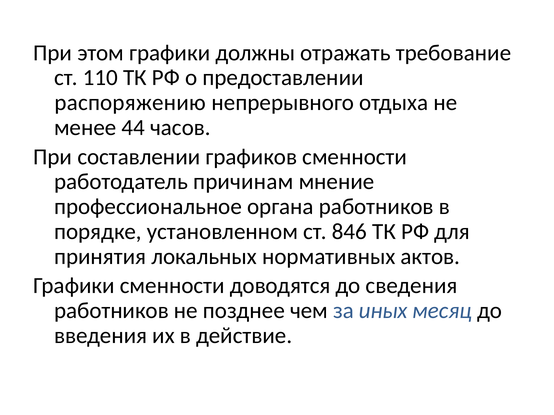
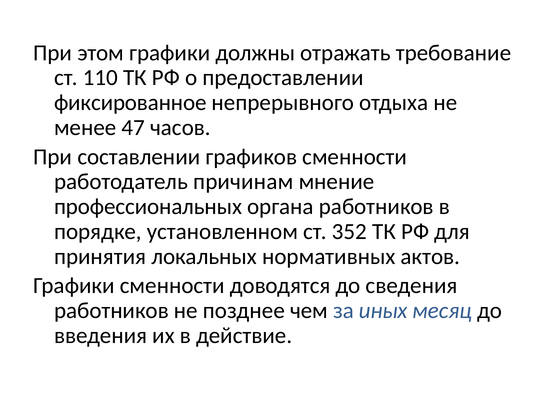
распоряжению: распоряжению -> фиксированное (130, 103)
44: 44 -> 47 (133, 128)
профессиональное: профессиональное -> профессиональных (148, 207)
846: 846 -> 352 (349, 232)
